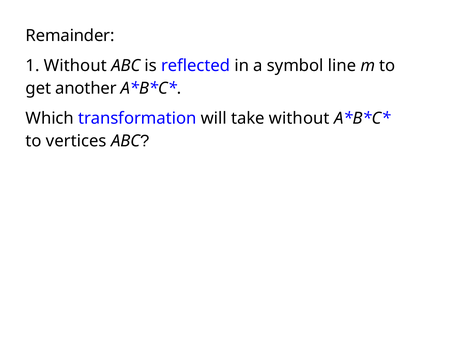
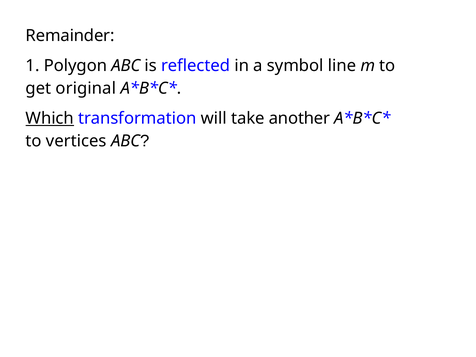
1 Without: Without -> Polygon (75, 66)
another: another -> original (86, 88)
Which underline: none -> present (50, 118)
take without: without -> another (299, 118)
